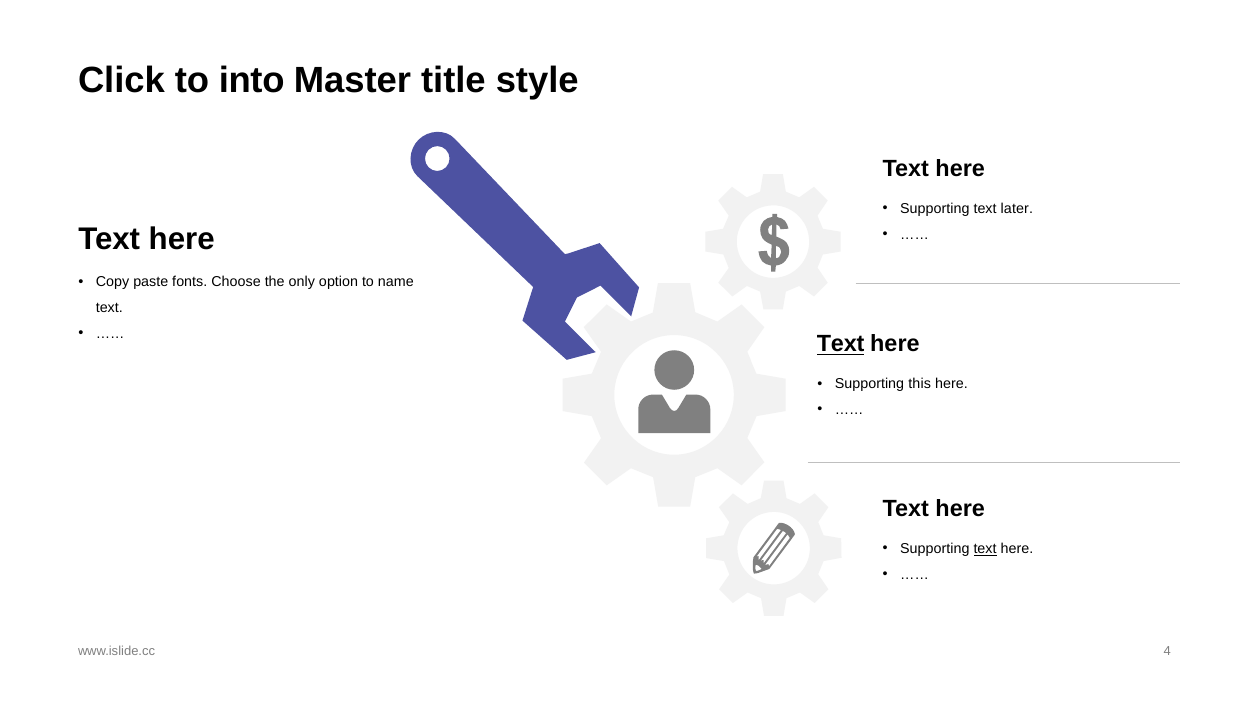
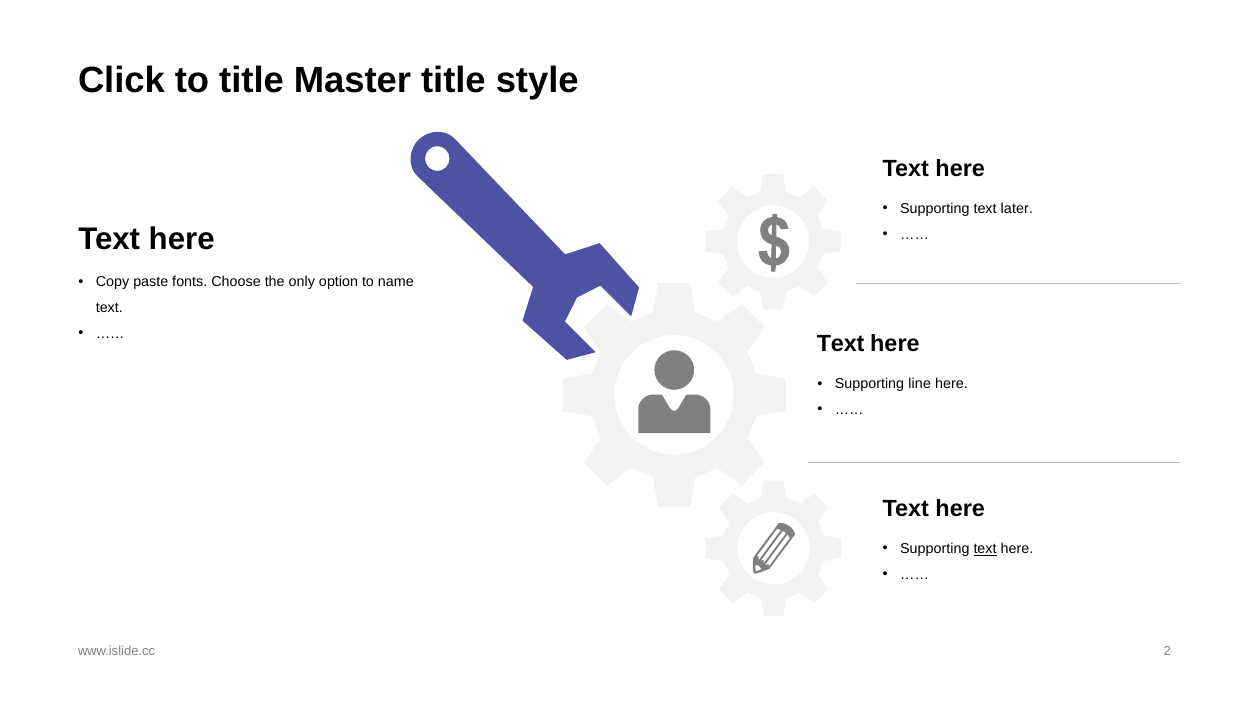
to into: into -> title (252, 81)
Text underline: present -> none (841, 344)
this: this -> line (920, 384)
4: 4 -> 2 (1167, 651)
